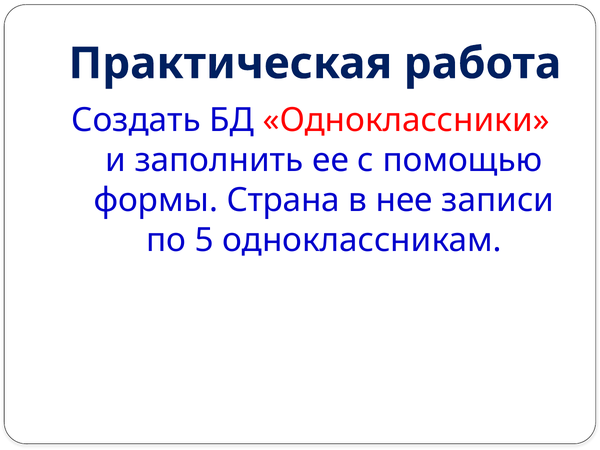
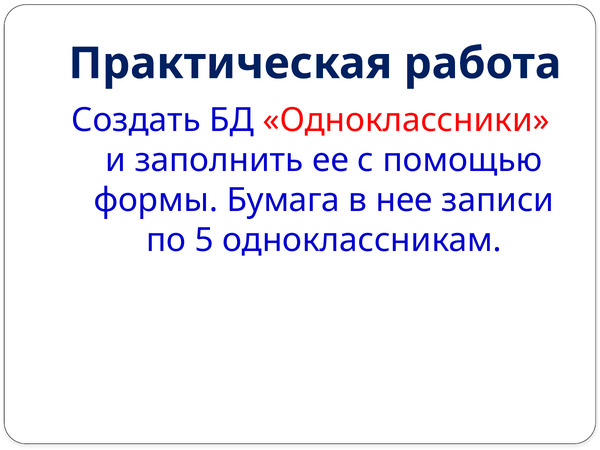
Страна: Страна -> Бумага (283, 200)
